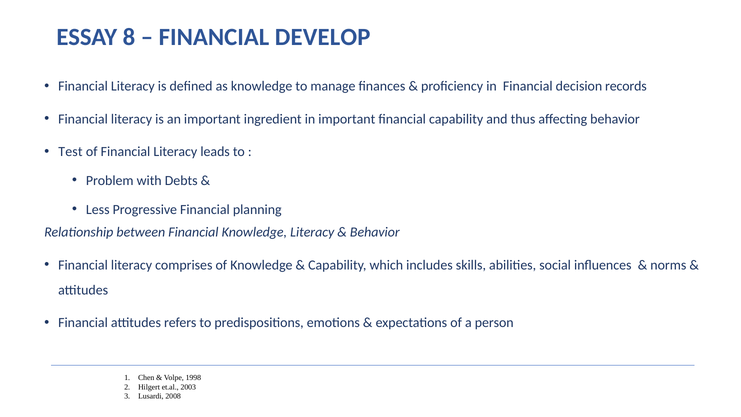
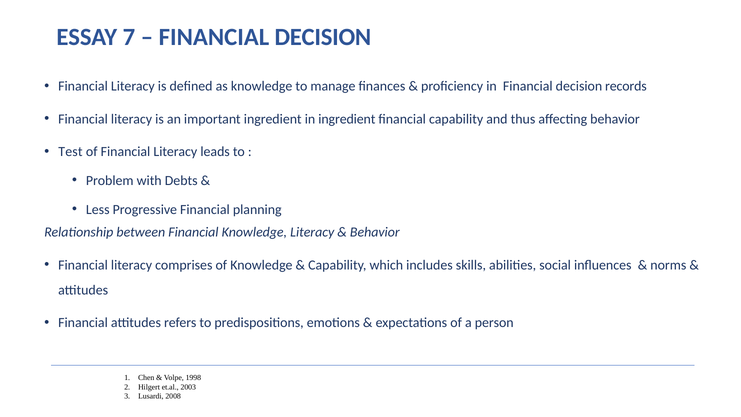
8: 8 -> 7 (129, 37)
DEVELOP: DEVELOP -> DECISION (323, 37)
in important: important -> ingredient (347, 119)
